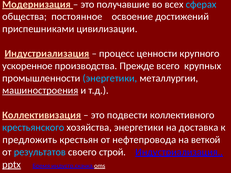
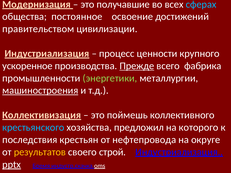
приспешниками: приспешниками -> правительством (38, 29)
Прежде underline: none -> present (137, 66)
крупных: крупных -> фабрика (203, 66)
энергетики colour: light blue -> light green (110, 78)
подвести: подвести -> поймешь (127, 115)
хозяйства энергетики: энергетики -> предложил (139, 128)
доставка: доставка -> которого (199, 128)
предложить: предложить -> последствия (30, 140)
веткой: веткой -> округе (206, 140)
результатов colour: light blue -> yellow (40, 152)
